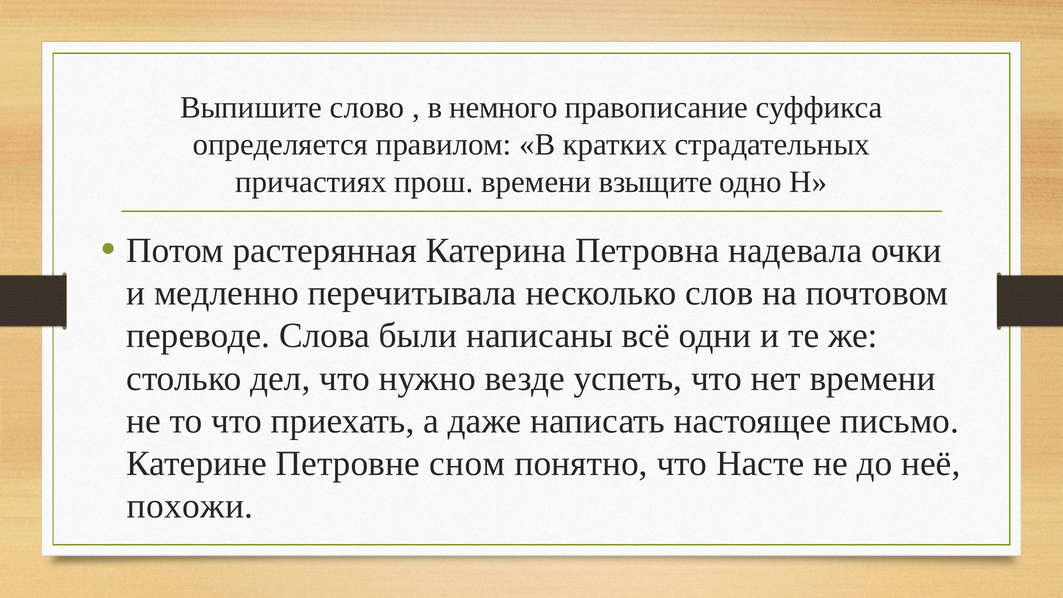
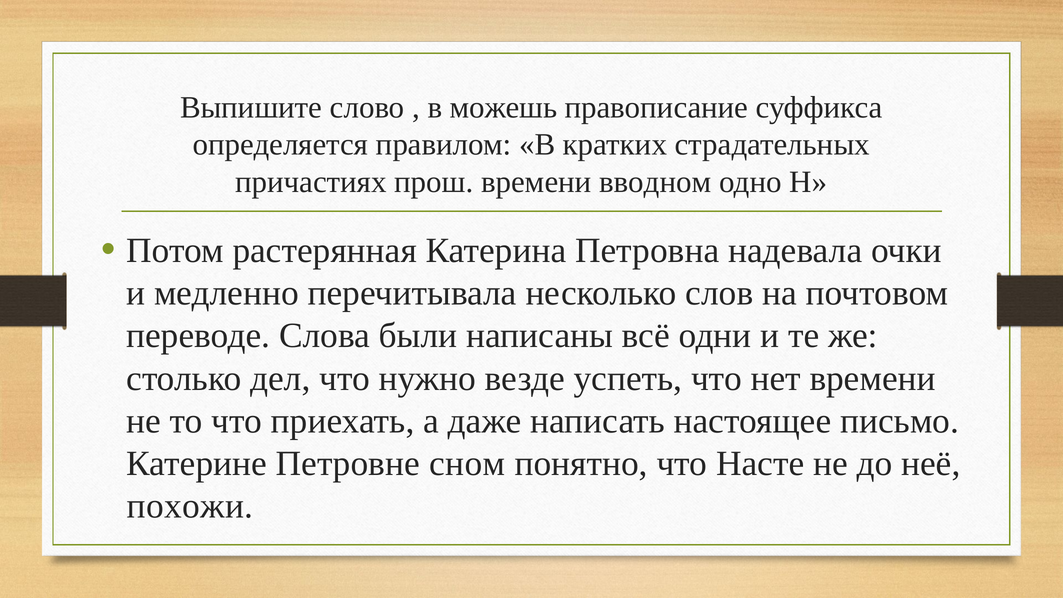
немного: немного -> можешь (504, 107)
взыщите: взыщите -> вводном (655, 182)
